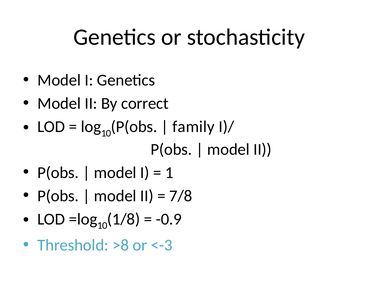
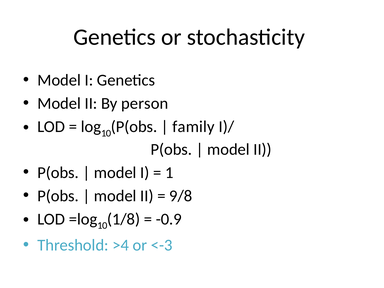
correct: correct -> person (145, 103)
7/8: 7/8 -> 9/8 (181, 196)
>8: >8 -> >4 (121, 245)
